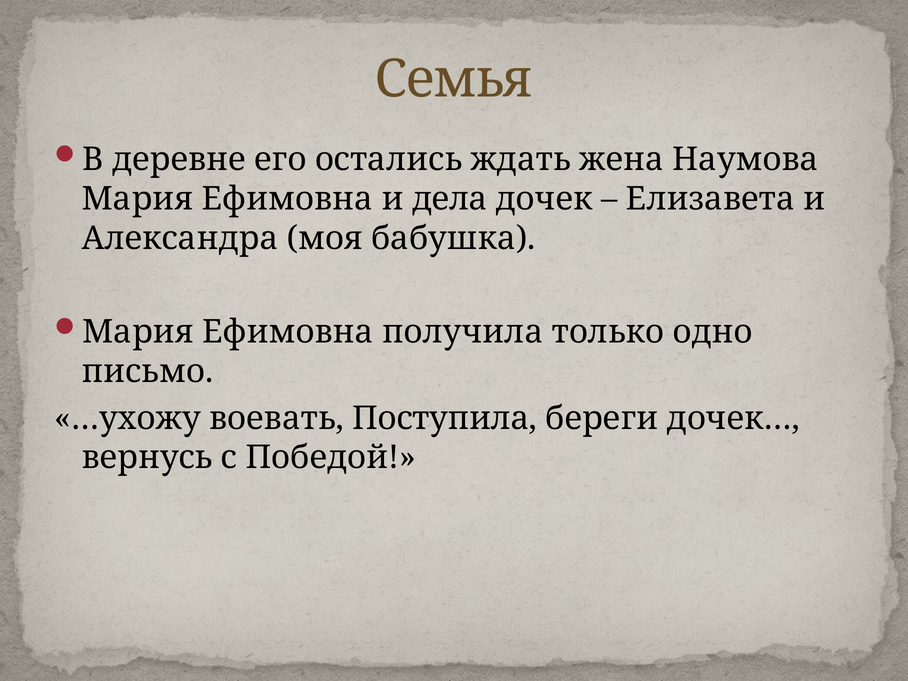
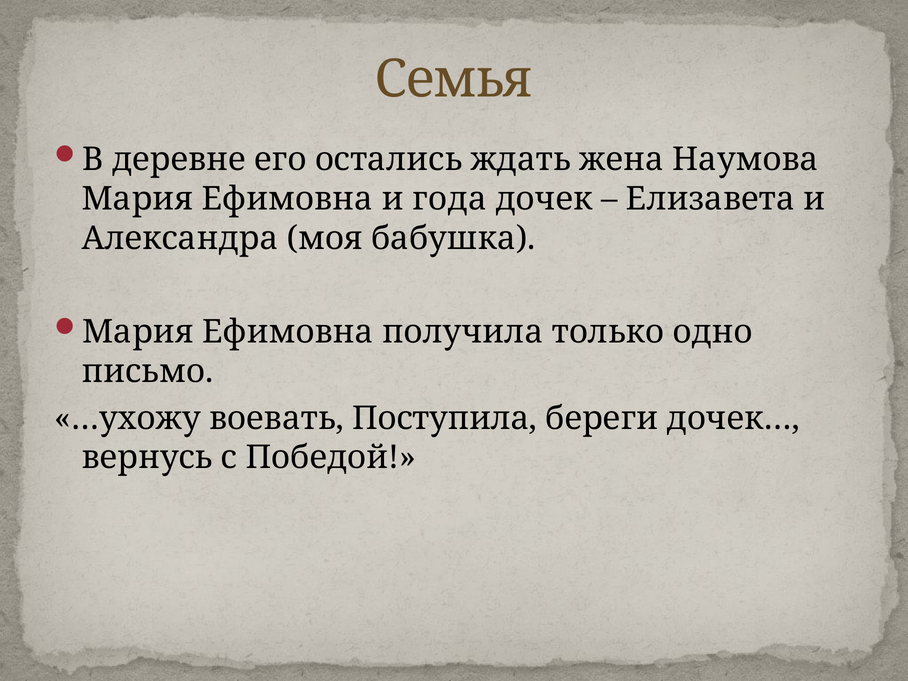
дела: дела -> года (450, 199)
